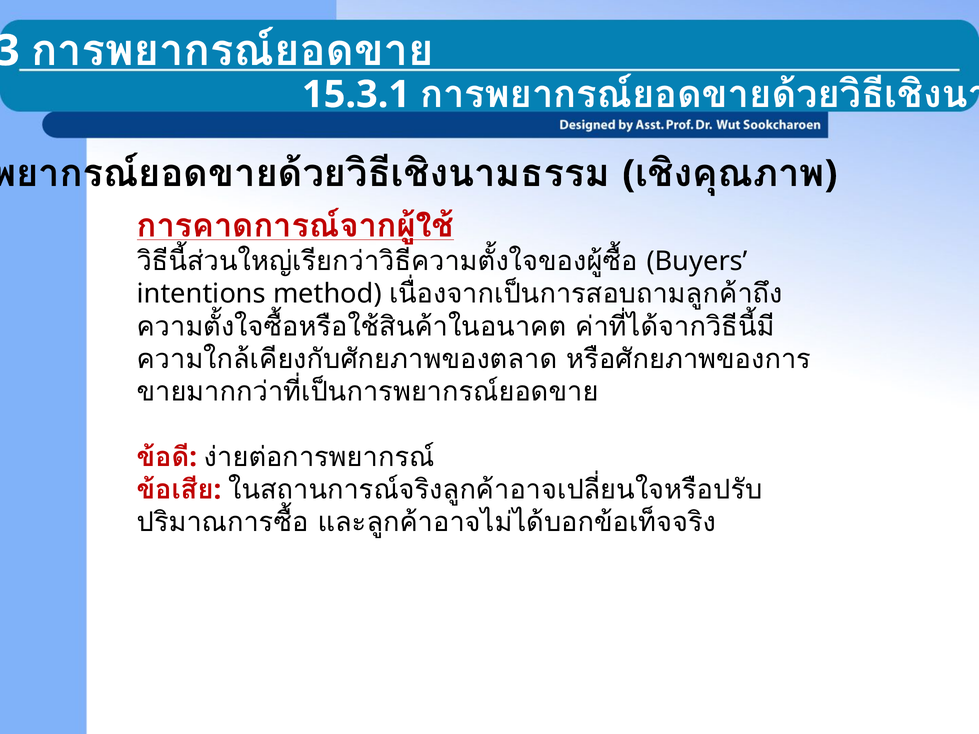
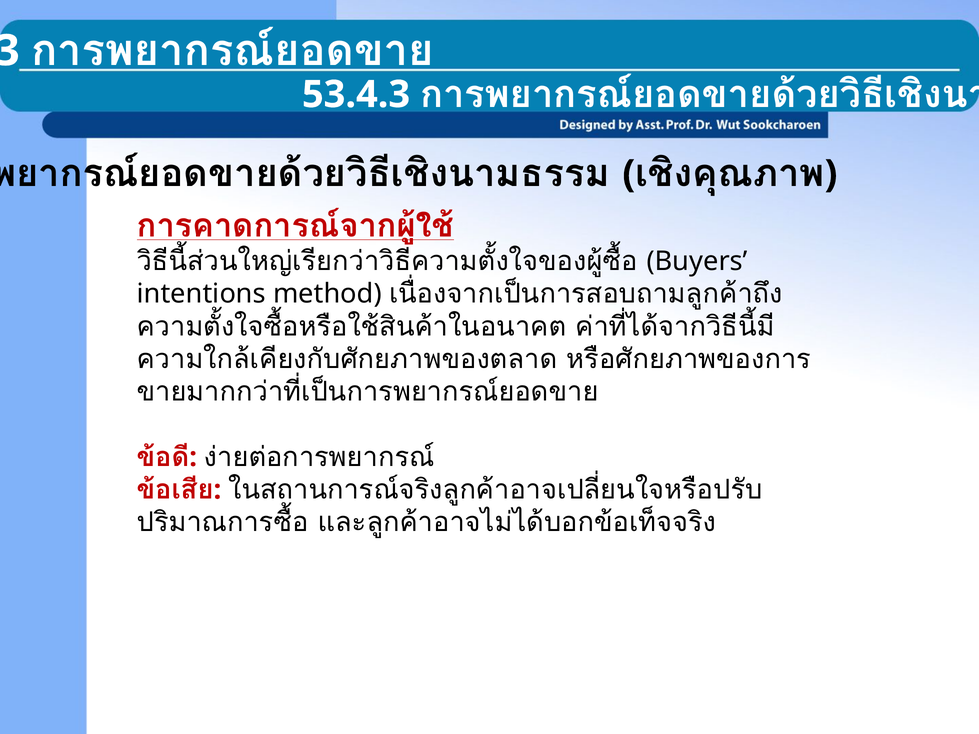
15.3.1: 15.3.1 -> 53.4.3 (356, 95)
